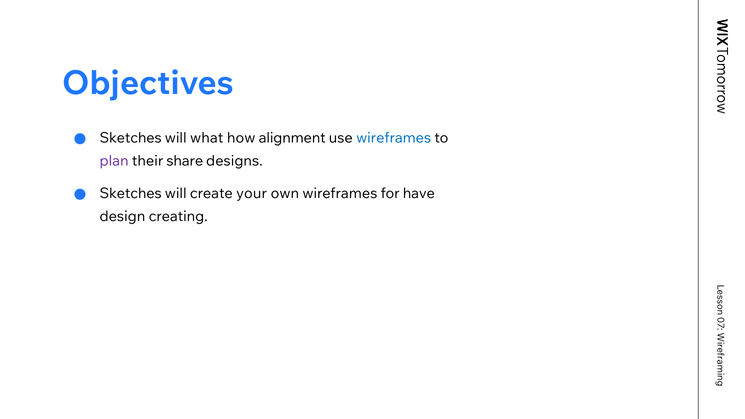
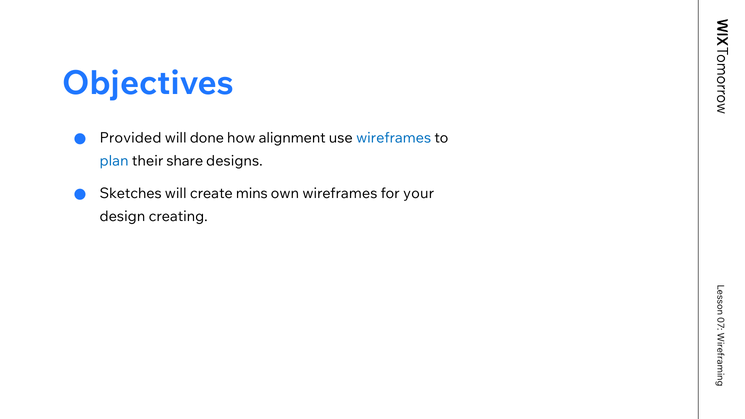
Sketches: Sketches -> Provided (131, 138)
what: what -> done (207, 138)
plan colour: purple -> blue (114, 161)
your: your -> mins (252, 194)
have: have -> your (419, 194)
